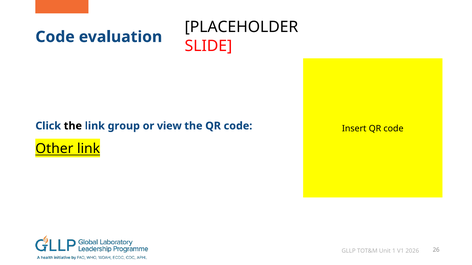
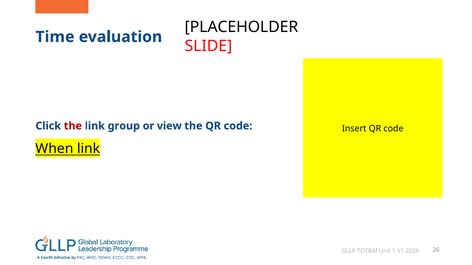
Code: Code -> Time (55, 37)
the colour: black -> red (73, 126)
Other: Other -> When (54, 149)
